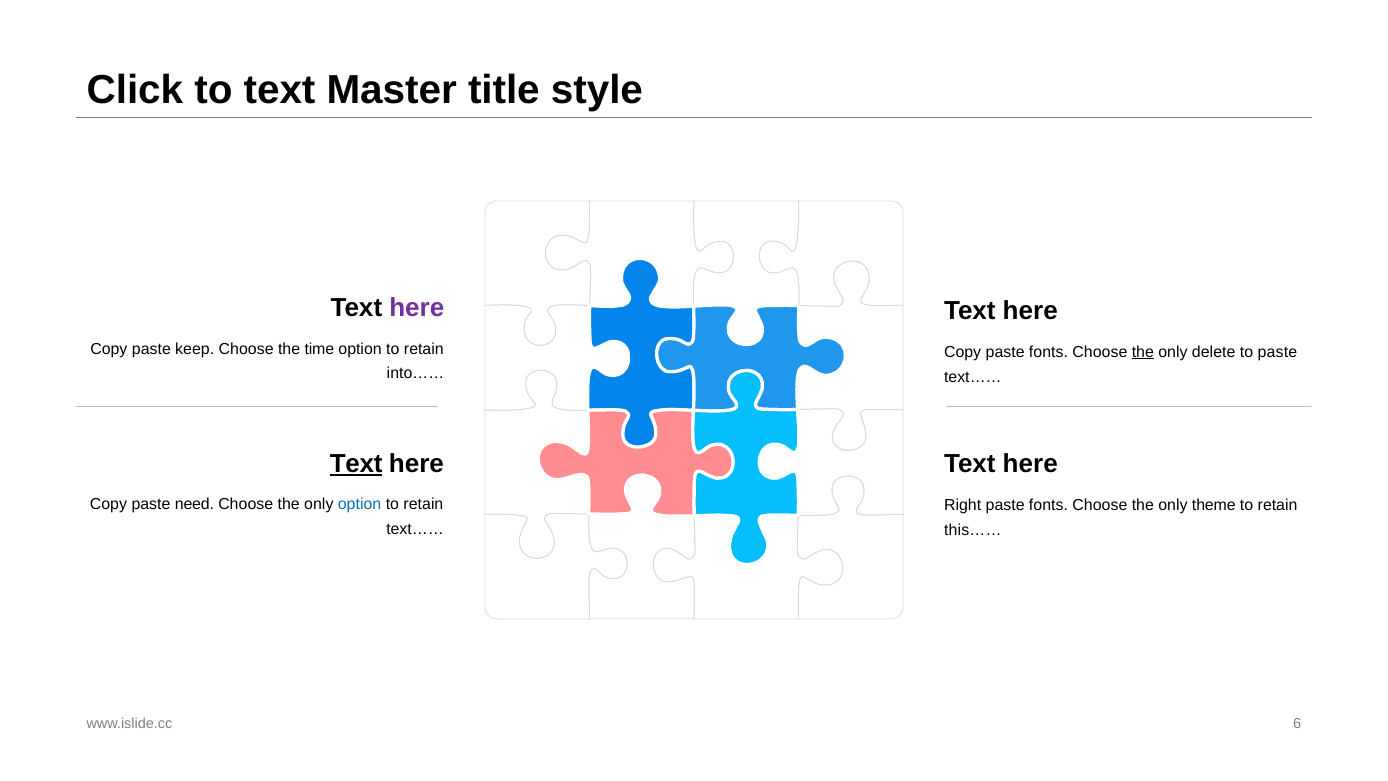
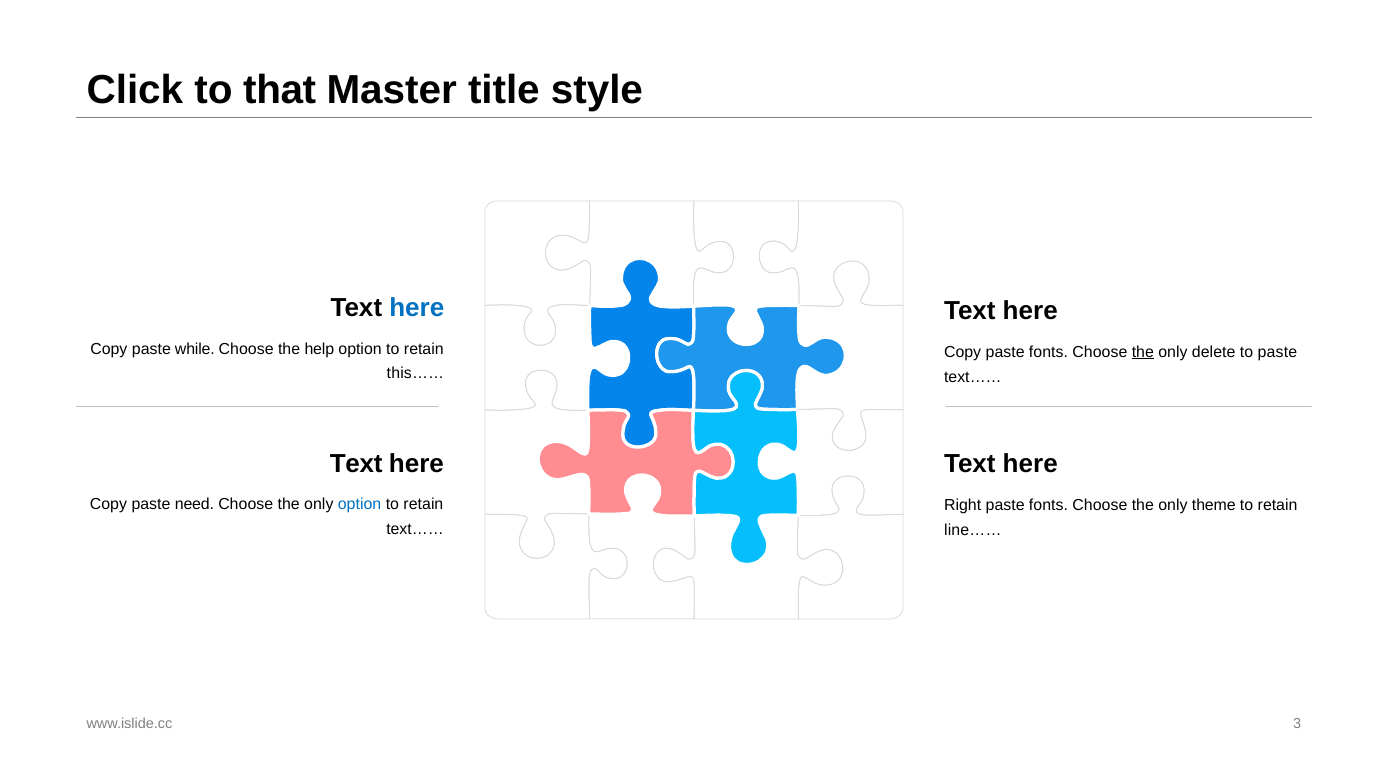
to text: text -> that (280, 90)
here colour: purple -> blue (417, 308)
keep: keep -> while (195, 349)
time: time -> help (319, 349)
into……: into…… -> this…… (415, 374)
Text underline: present -> none (356, 464)
this……: this…… -> line…… (973, 530)
6: 6 -> 3 (1297, 723)
